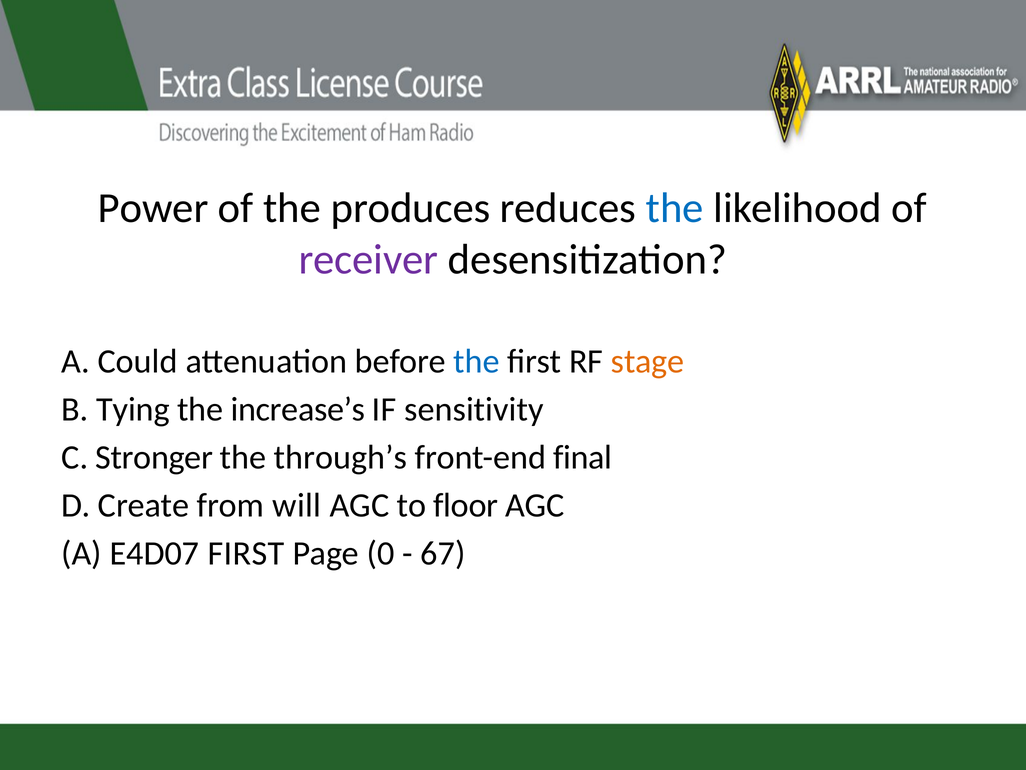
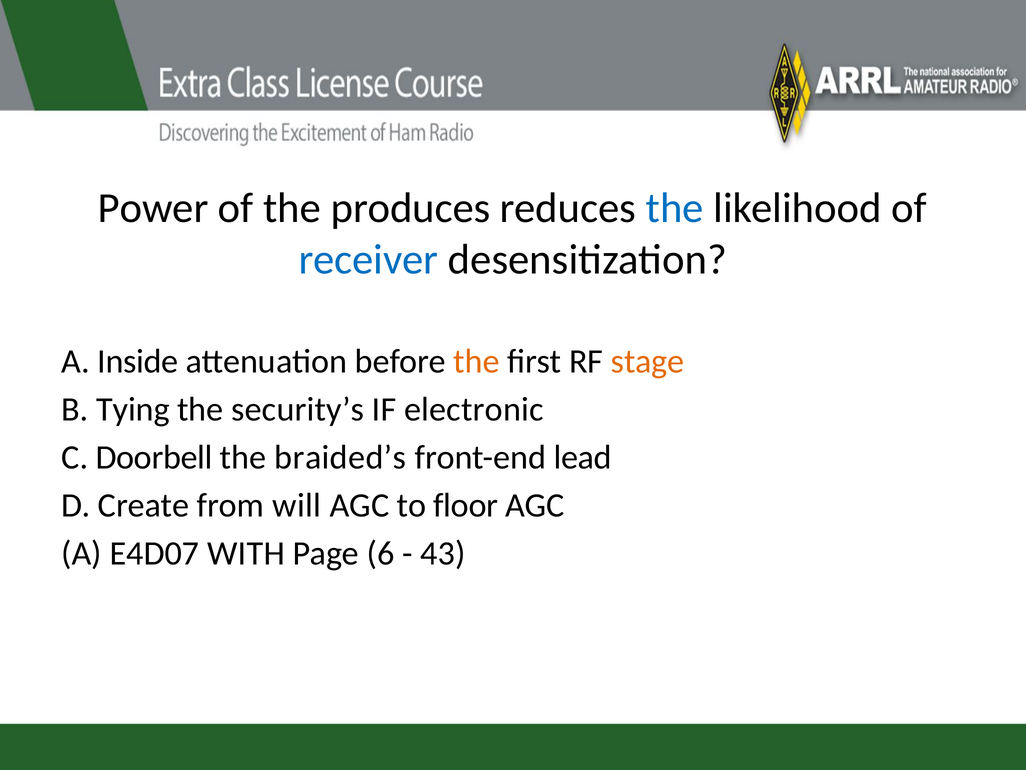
receiver colour: purple -> blue (368, 259)
Could: Could -> Inside (138, 361)
the colour: blue -> orange (477, 361)
increase’s: increase’s -> security’s (298, 409)
sensitivity: sensitivity -> electronic (474, 409)
Stronger: Stronger -> Doorbell (154, 457)
through’s: through’s -> braided’s (340, 457)
final: final -> lead (583, 457)
E4D07 FIRST: FIRST -> WITH (246, 553)
0: 0 -> 6 (381, 553)
67: 67 -> 43 (443, 553)
